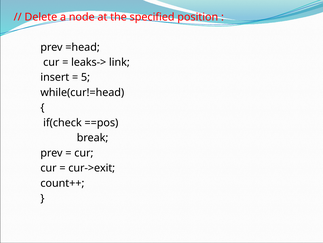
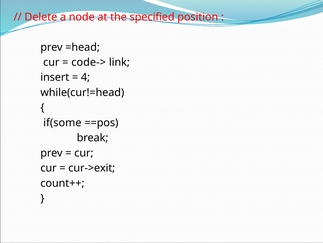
leaks->: leaks-> -> code-> (89, 62)
5: 5 -> 4 (85, 77)
if(check: if(check -> if(some (62, 122)
